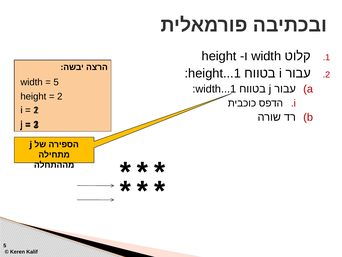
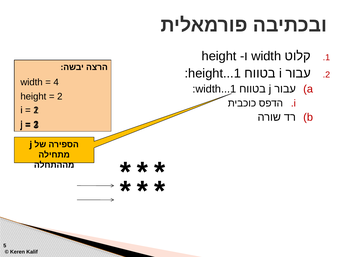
5: 5 -> 4 (56, 82)
